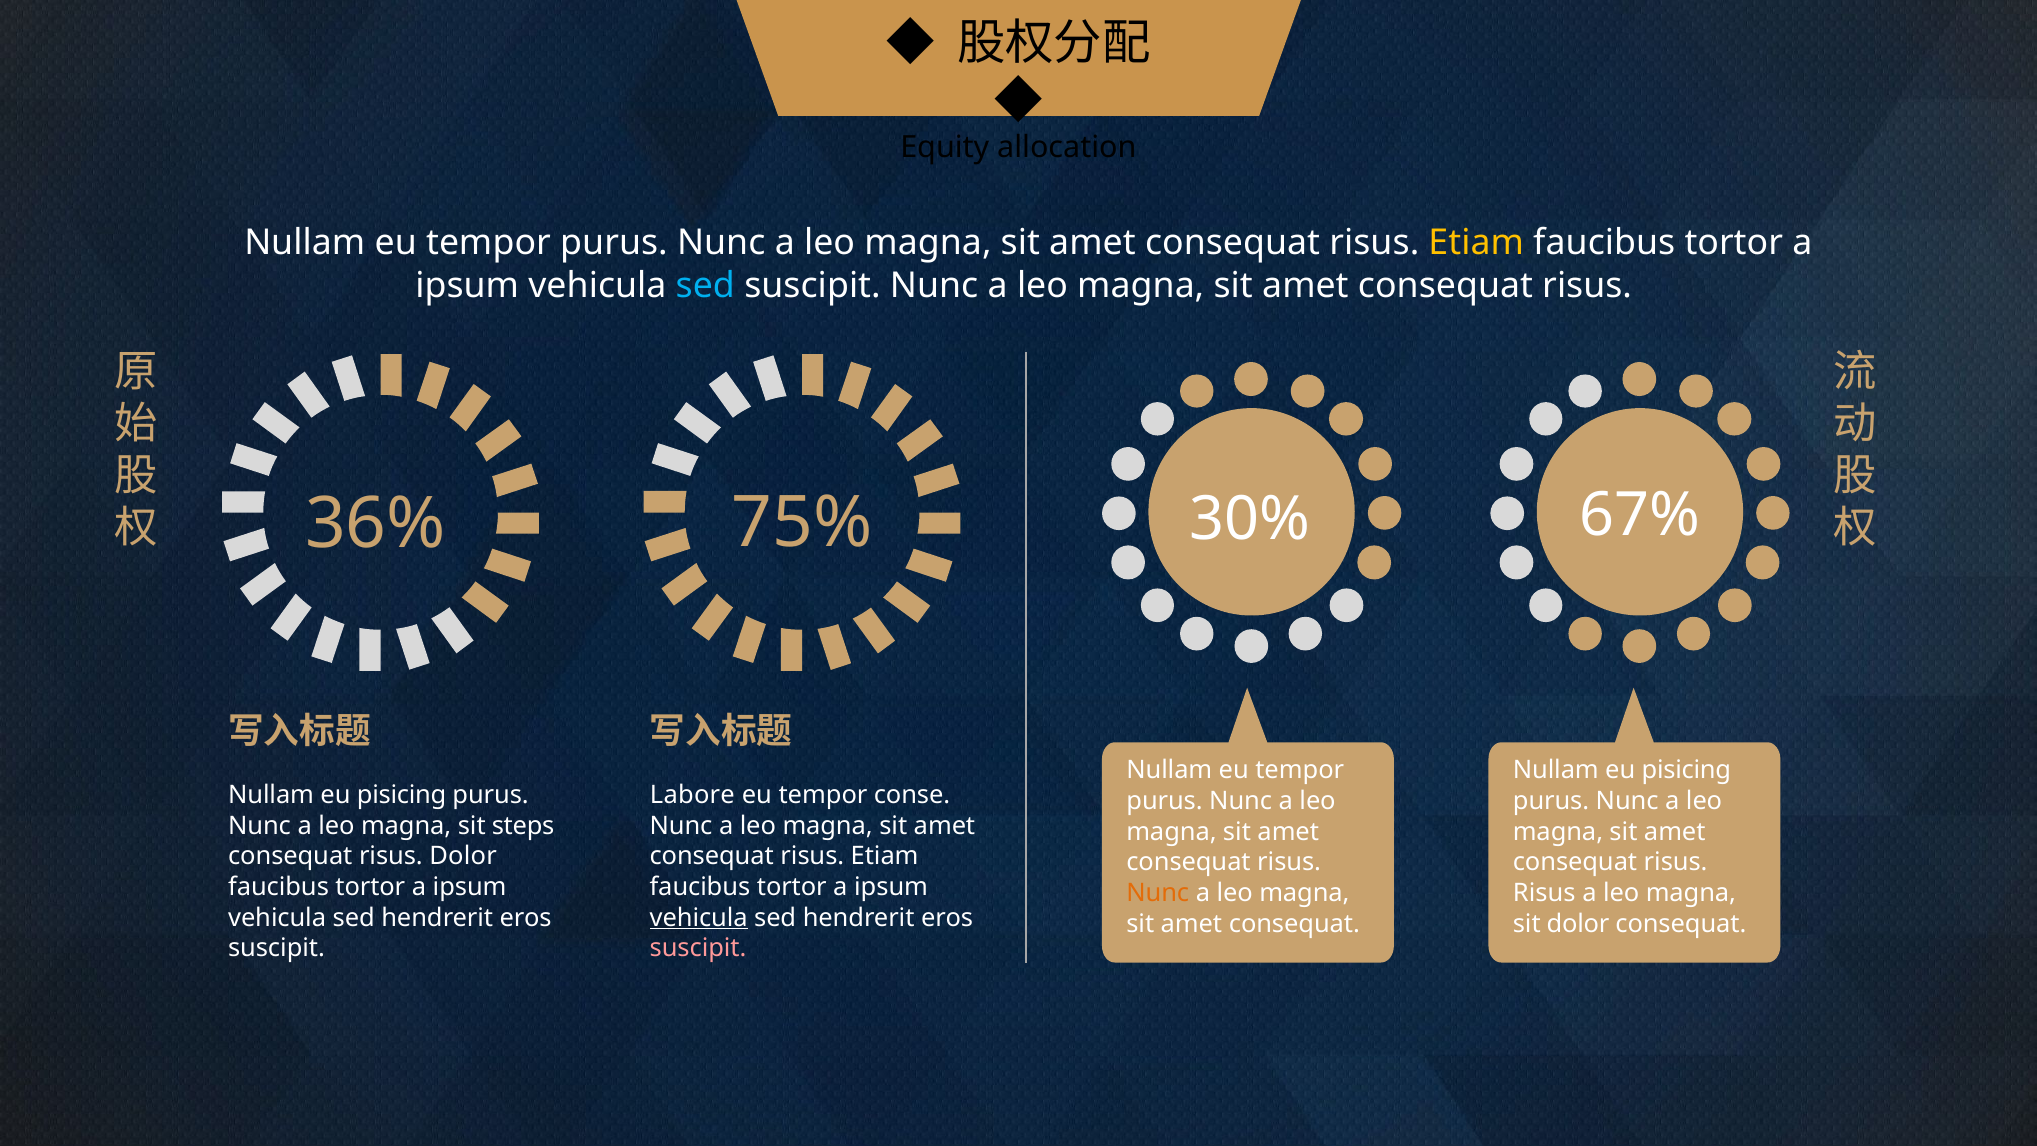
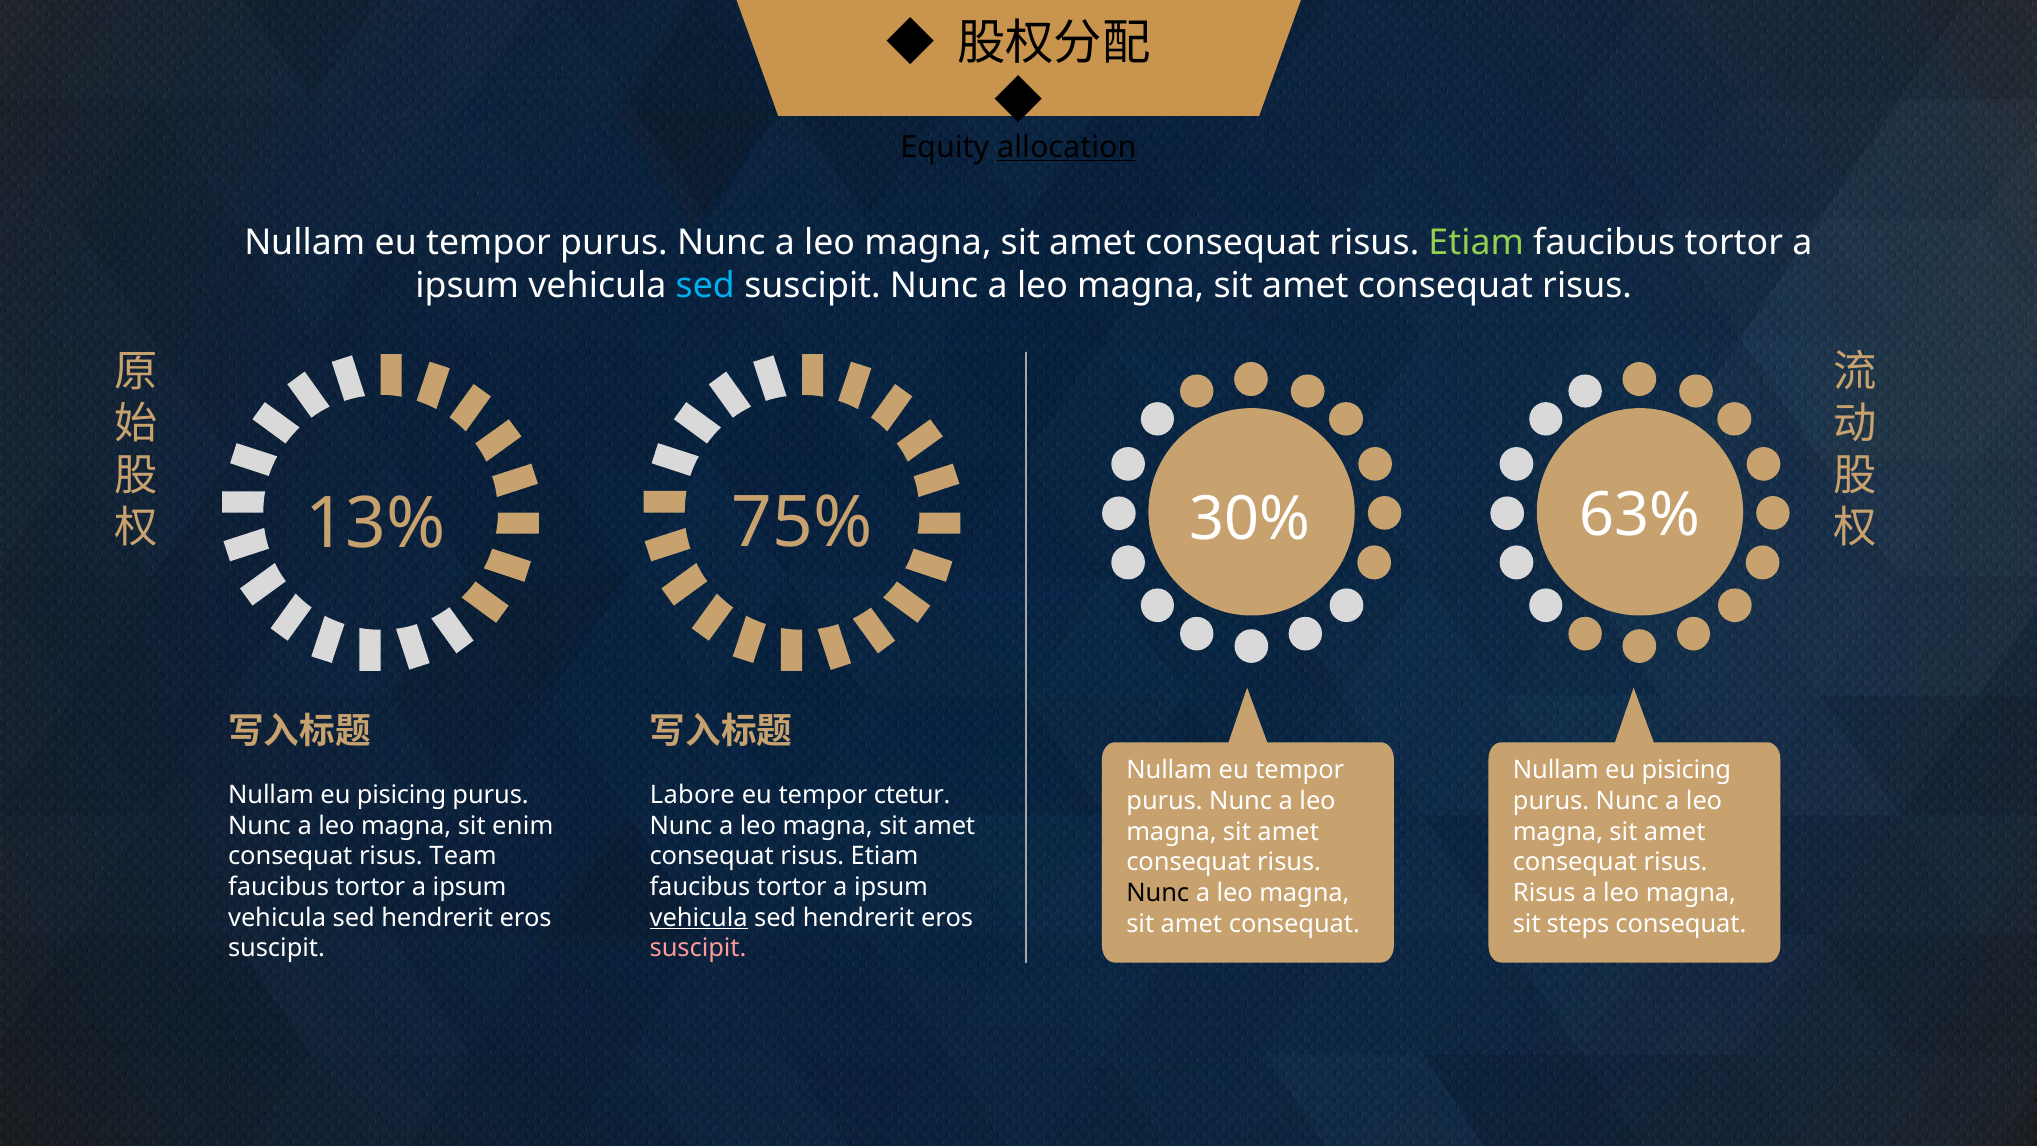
allocation underline: none -> present (1067, 147)
Etiam colour: yellow -> light green (1476, 243)
67%: 67% -> 63% (1640, 515)
36%: 36% -> 13% (376, 523)
conse: conse -> ctetur (912, 795)
steps: steps -> enim (523, 826)
risus Dolor: Dolor -> Team (463, 856)
Nunc colour: orange -> black (1158, 893)
sit dolor: dolor -> steps (1578, 923)
